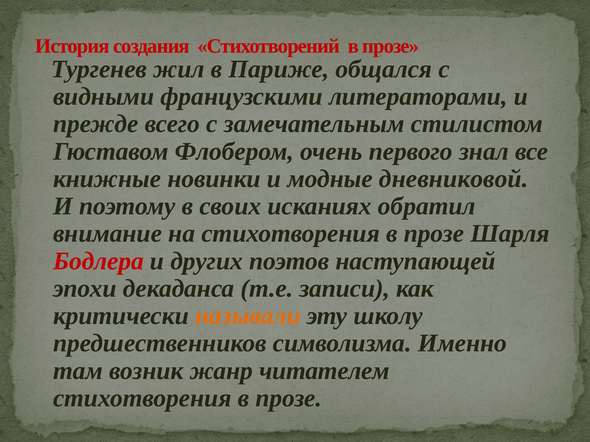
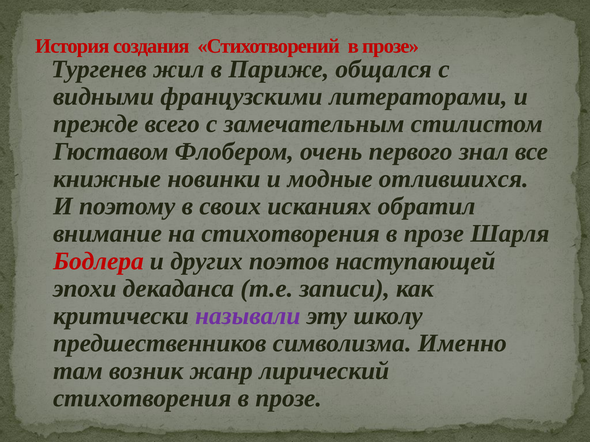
дневниковой: дневниковой -> отлившихся (454, 179)
называли colour: orange -> purple (248, 316)
читателем: читателем -> лирический (324, 371)
